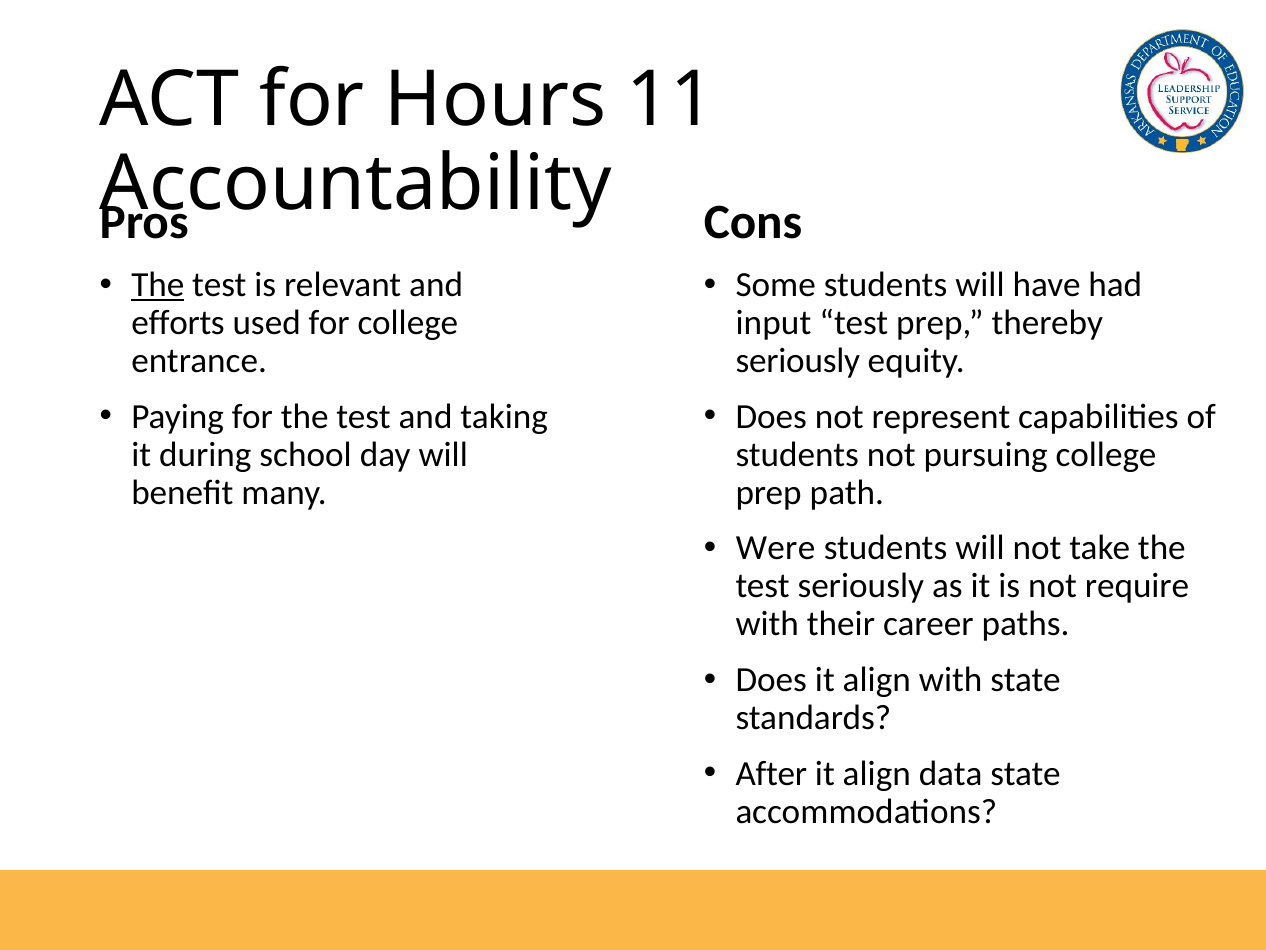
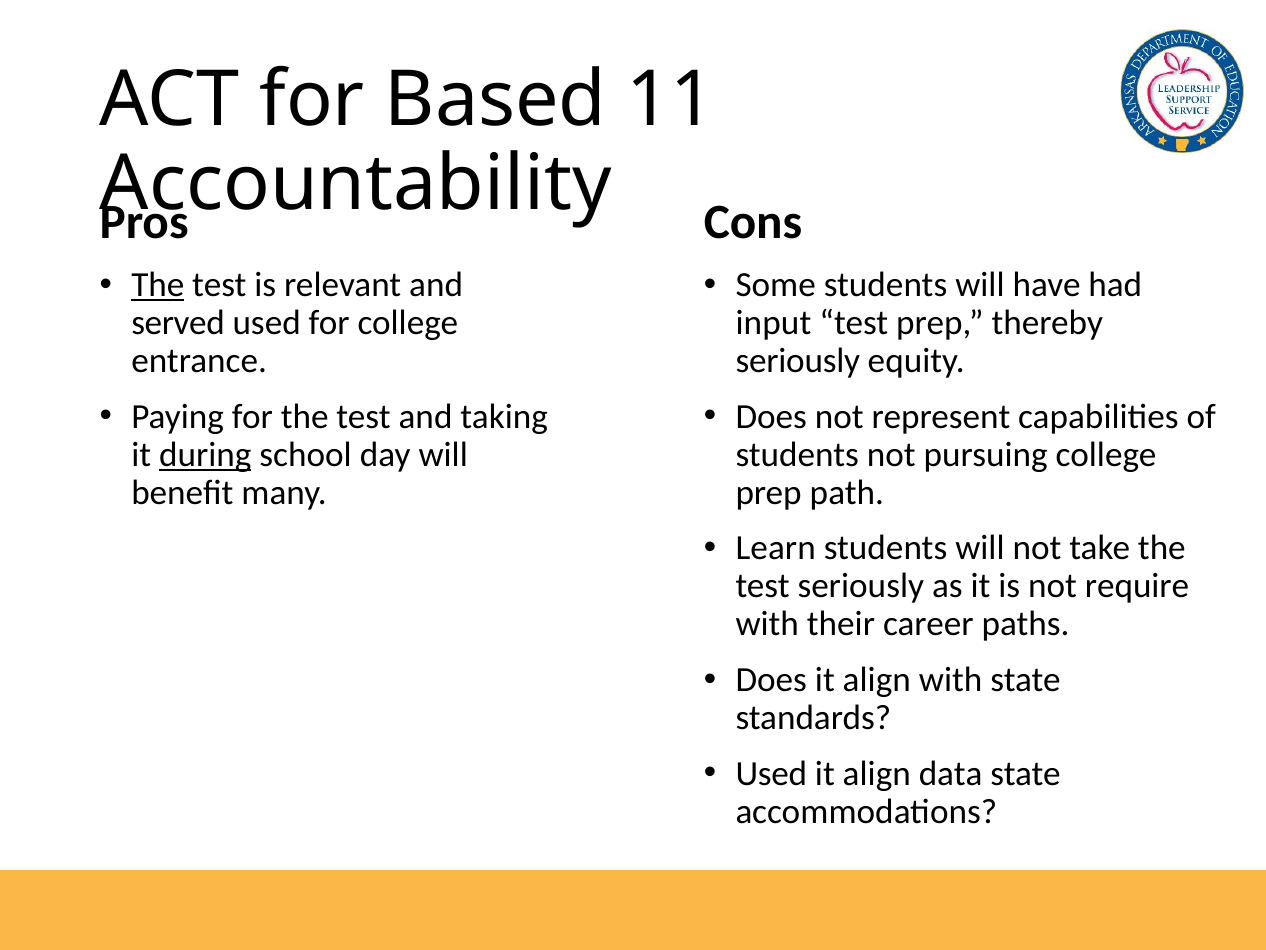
Hours: Hours -> Based (496, 100)
efforts: efforts -> served (178, 323)
during underline: none -> present (205, 455)
Were: Were -> Learn (776, 548)
After: After -> Used (771, 773)
